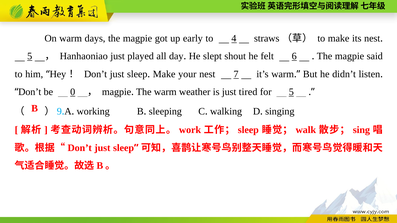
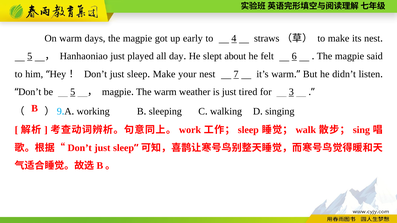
shout: shout -> about (235, 56)
be 0: 0 -> 5 (73, 92)
for 5: 5 -> 3 (291, 92)
